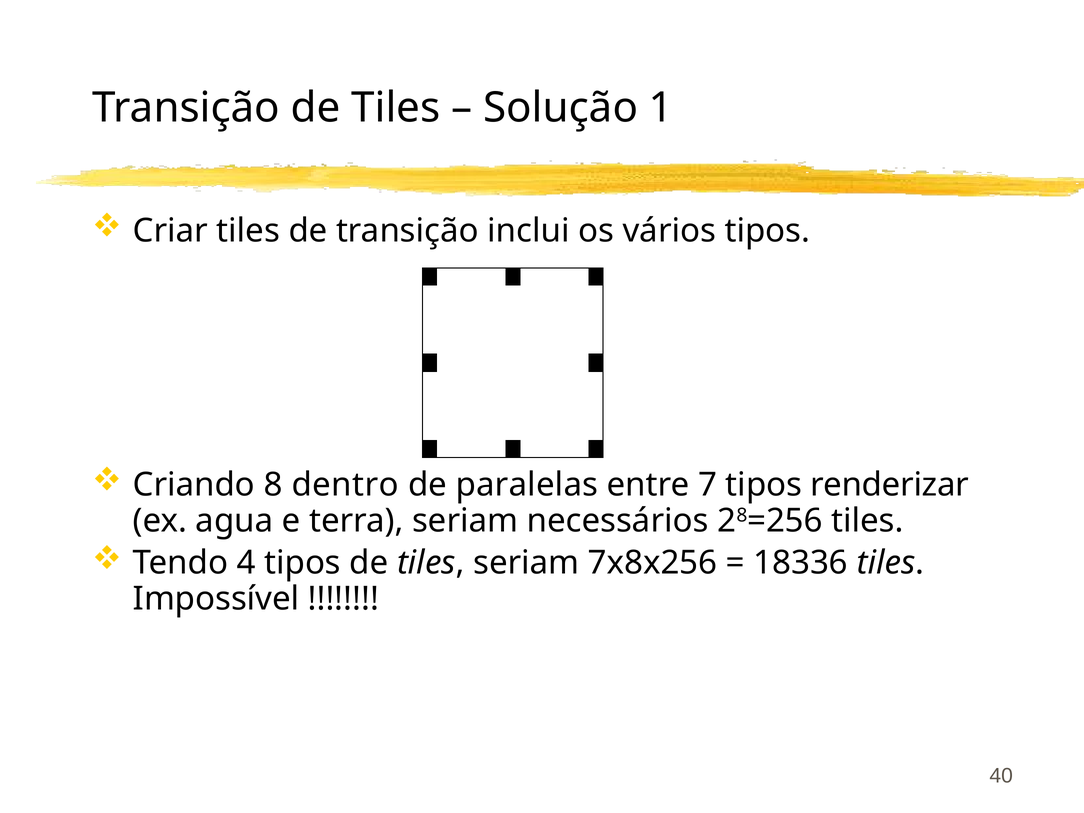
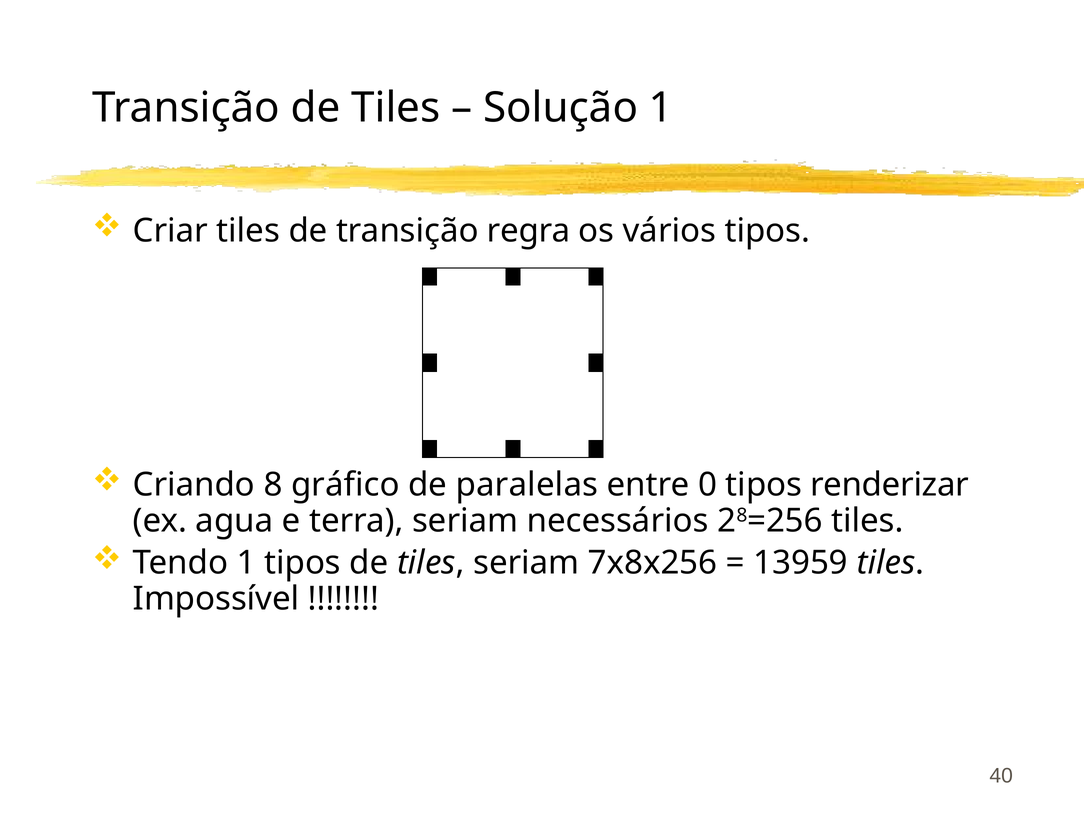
inclui: inclui -> regra (529, 231)
dentro: dentro -> gráfico (345, 485)
7: 7 -> 0 (708, 485)
Tendo 4: 4 -> 1 (246, 563)
18336: 18336 -> 13959 (801, 563)
